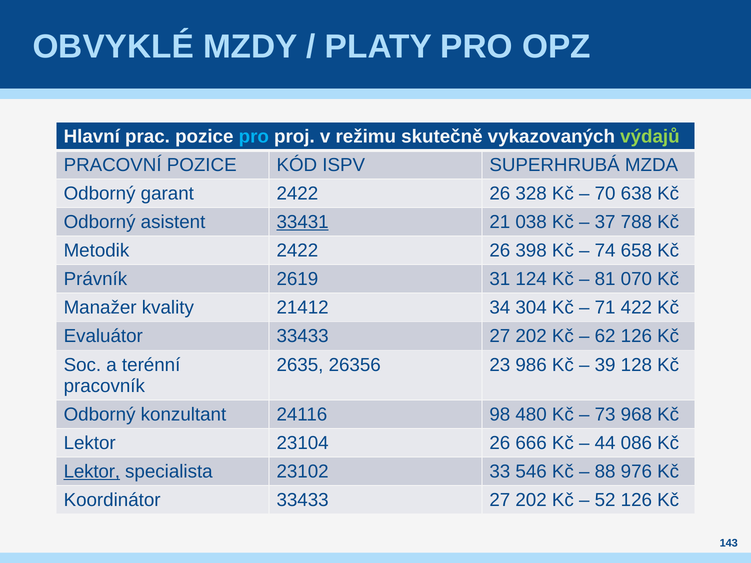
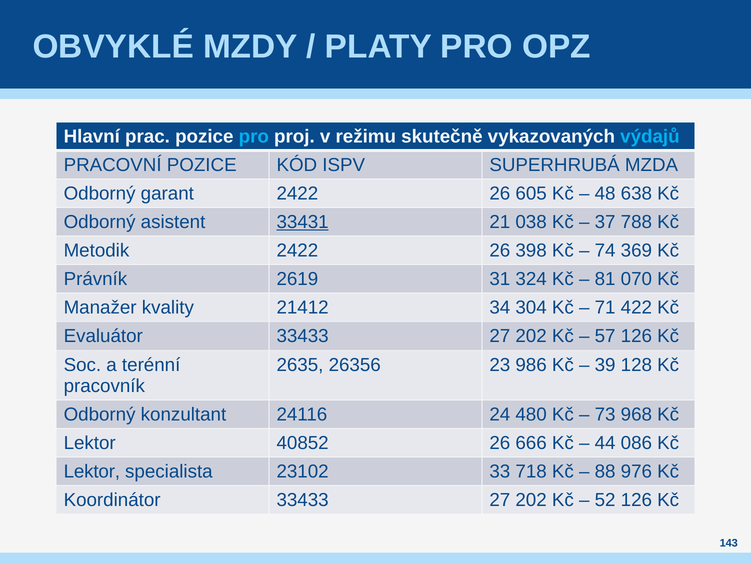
výdajů colour: light green -> light blue (650, 137)
328: 328 -> 605 (531, 194)
70: 70 -> 48 (605, 194)
658: 658 -> 369 (636, 251)
124: 124 -> 324 (531, 279)
62: 62 -> 57 (605, 336)
98: 98 -> 24 (500, 415)
23104: 23104 -> 40852 (303, 443)
Lektor underline: present -> none (92, 472)
546: 546 -> 718 (531, 472)
